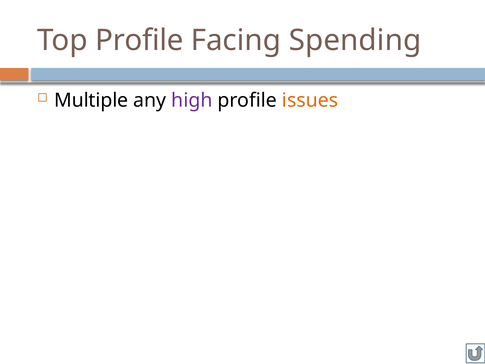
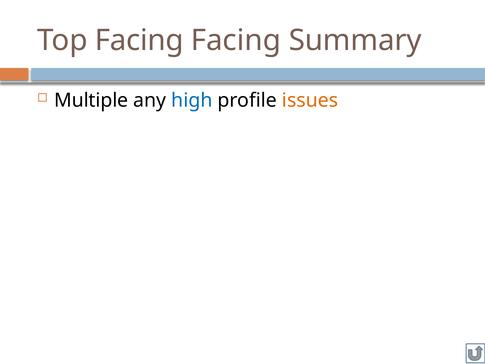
Top Profile: Profile -> Facing (139, 40)
Spending: Spending -> Summary (355, 40)
high colour: purple -> blue (192, 100)
